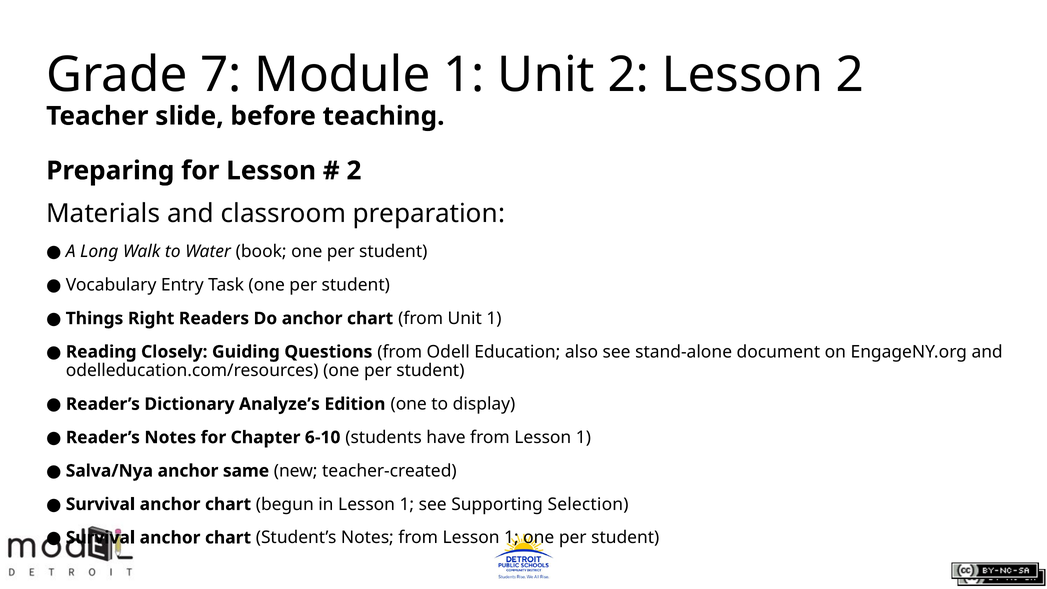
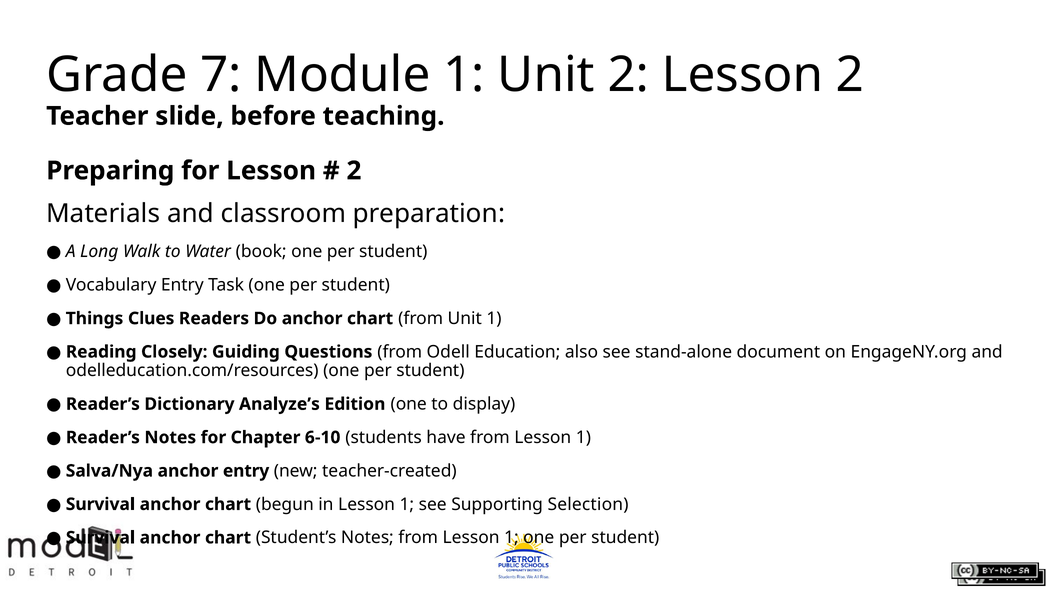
Right: Right -> Clues (151, 318)
anchor same: same -> entry (246, 471)
